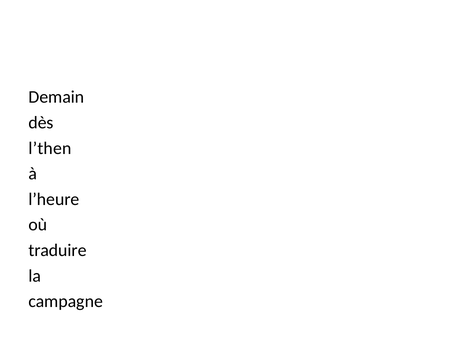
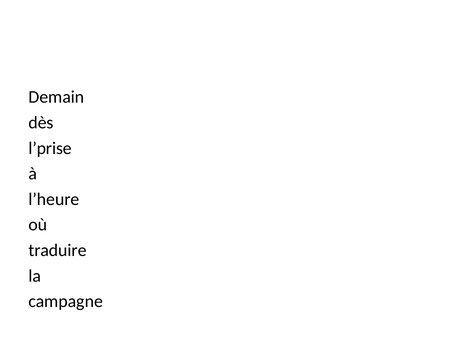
l’then: l’then -> l’prise (50, 148)
